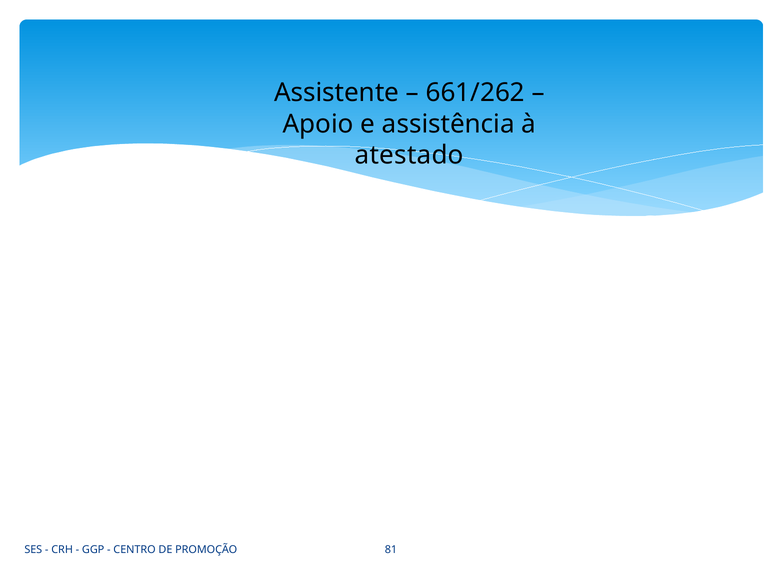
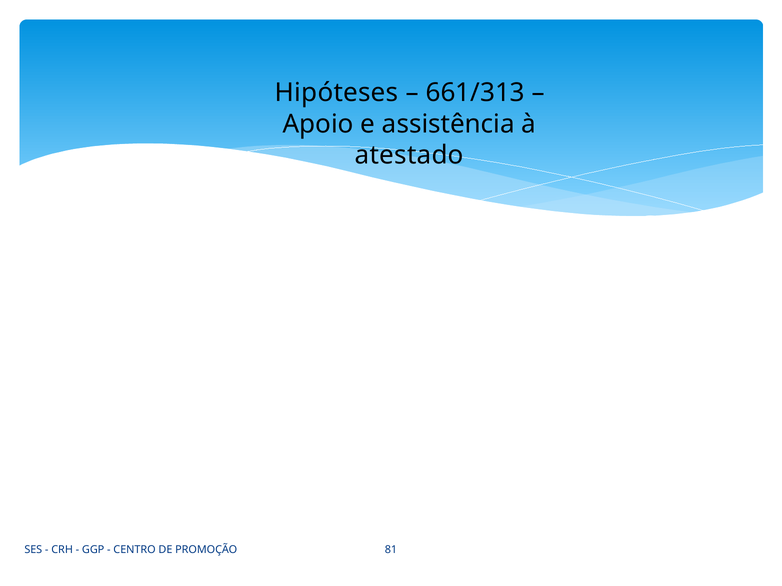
Assistente: Assistente -> Hipóteses (337, 93)
661/262: 661/262 -> 661/313 (475, 93)
